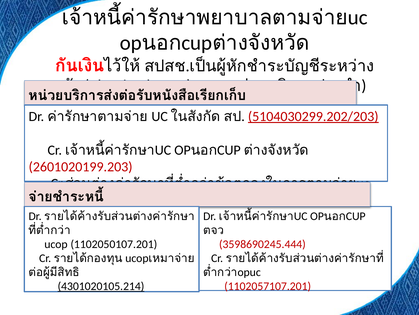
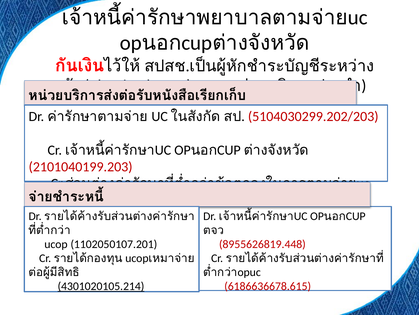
5104030299.202/203 underline: present -> none (313, 116)
2601020199.203: 2601020199.203 -> 2101040199.203 (81, 166)
3598690245.444: 3598690245.444 -> 8955626819.448 (262, 244)
1102057107.201: 1102057107.201 -> 6186636678.615 (268, 286)
